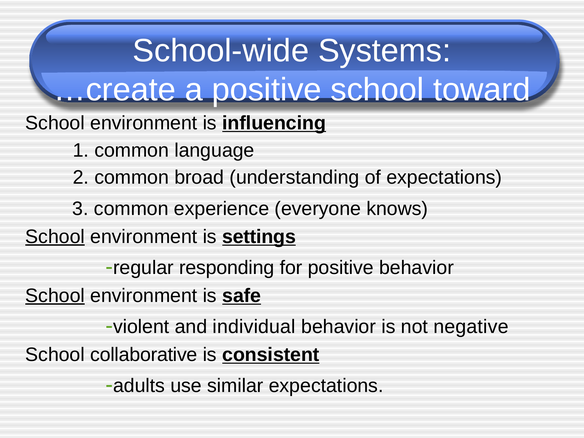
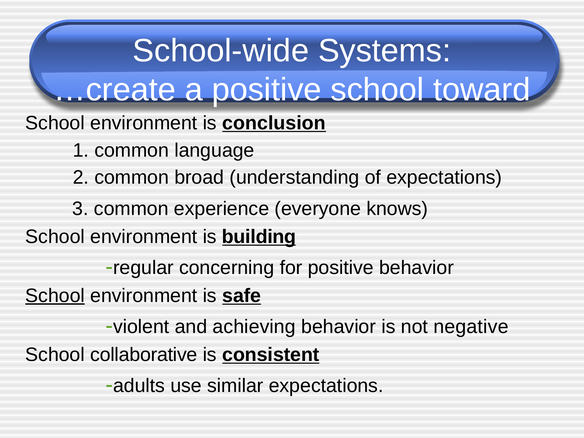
influencing: influencing -> conclusion (274, 123)
School underline: present -> none (55, 237)
settings: settings -> building (259, 237)
responding: responding -> concerning (227, 268)
individual: individual -> achieving (254, 327)
